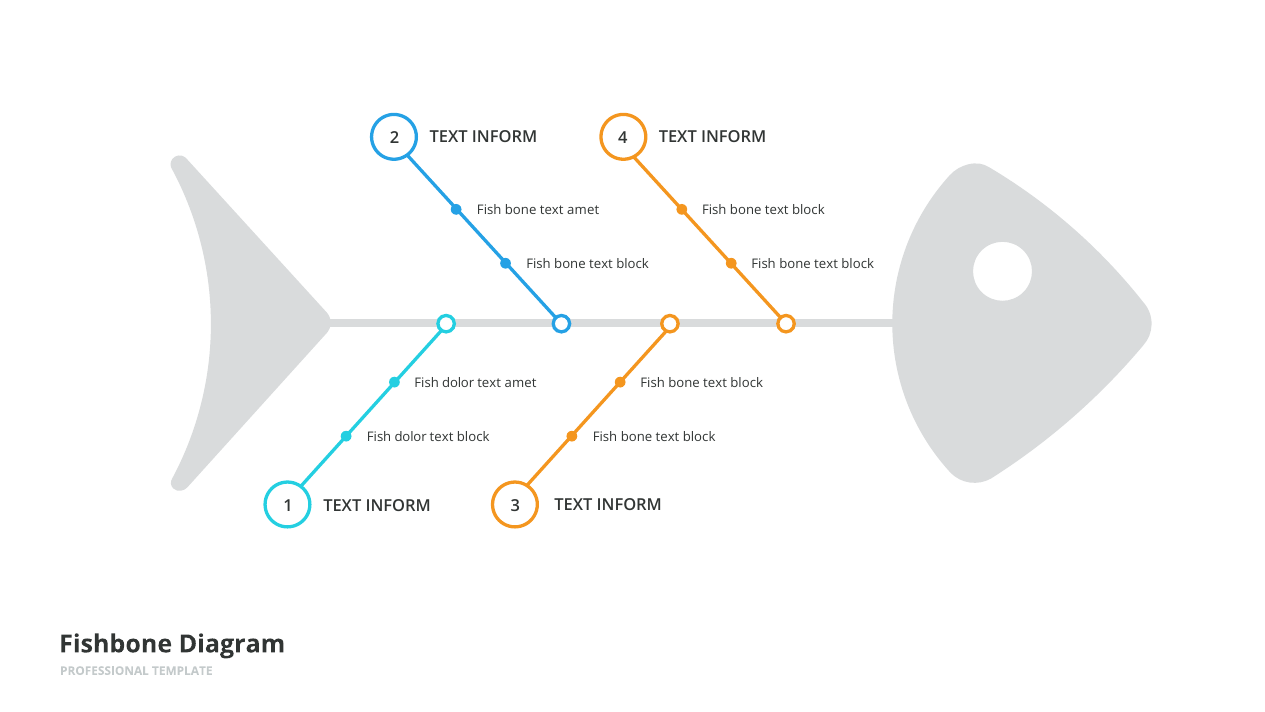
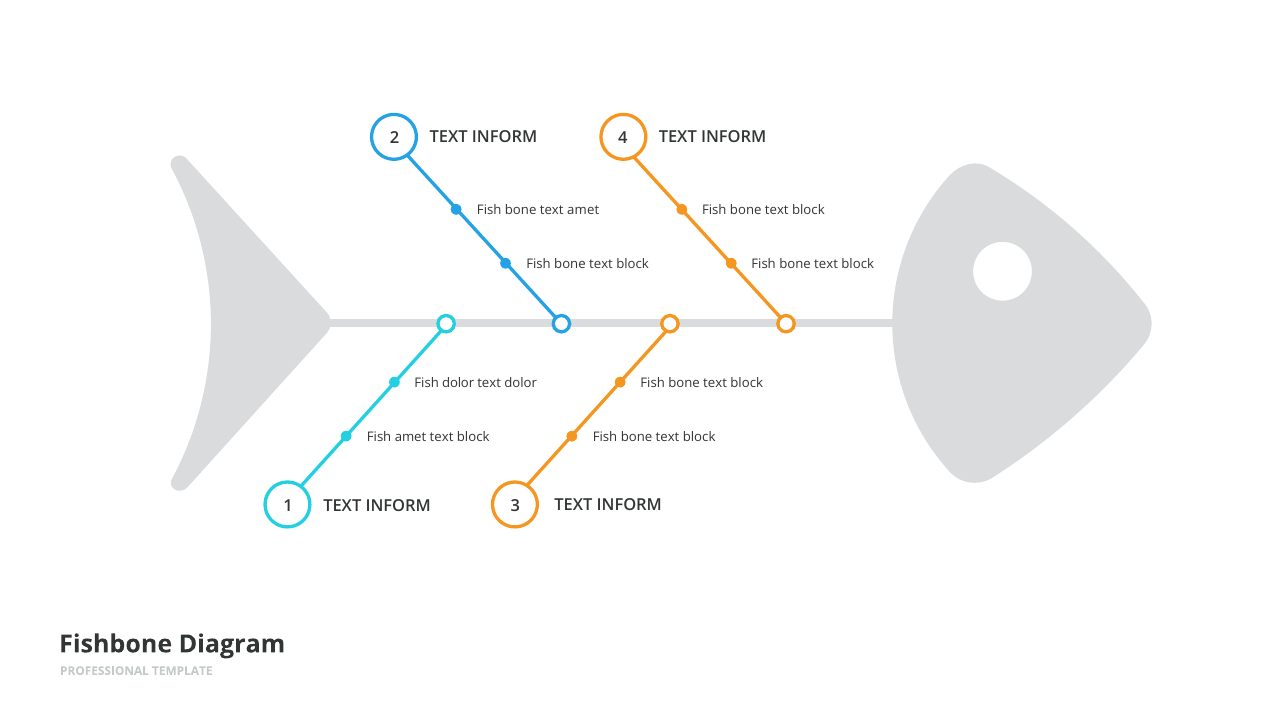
amet: amet -> dolor (521, 383)
dolor: dolor -> amet (411, 437)
